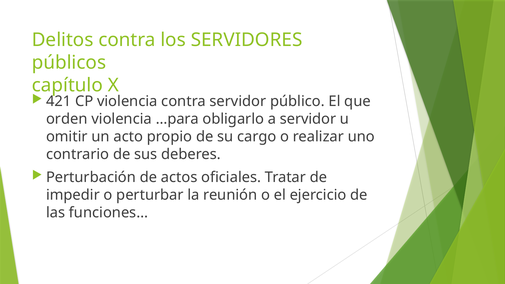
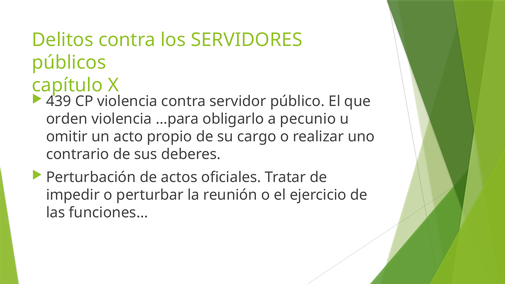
421: 421 -> 439 (59, 101)
a servidor: servidor -> pecunio (308, 119)
